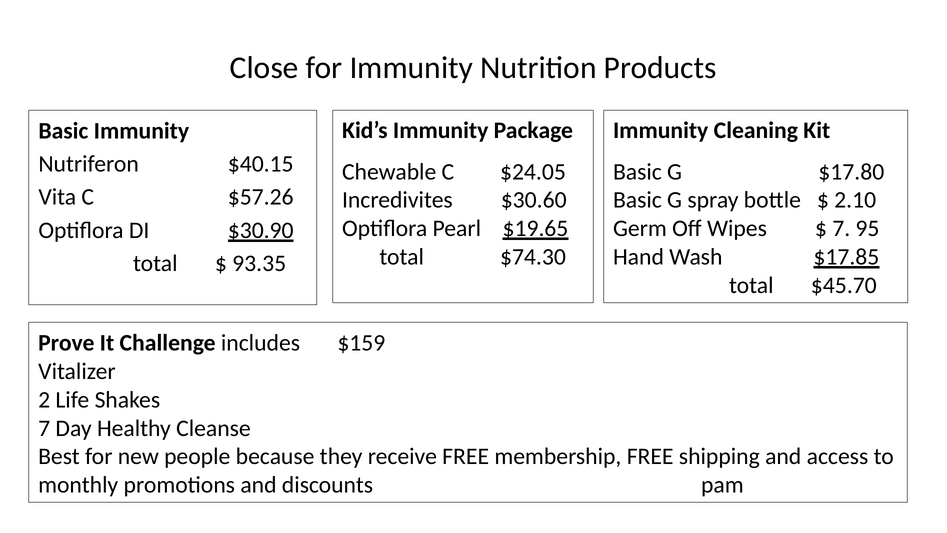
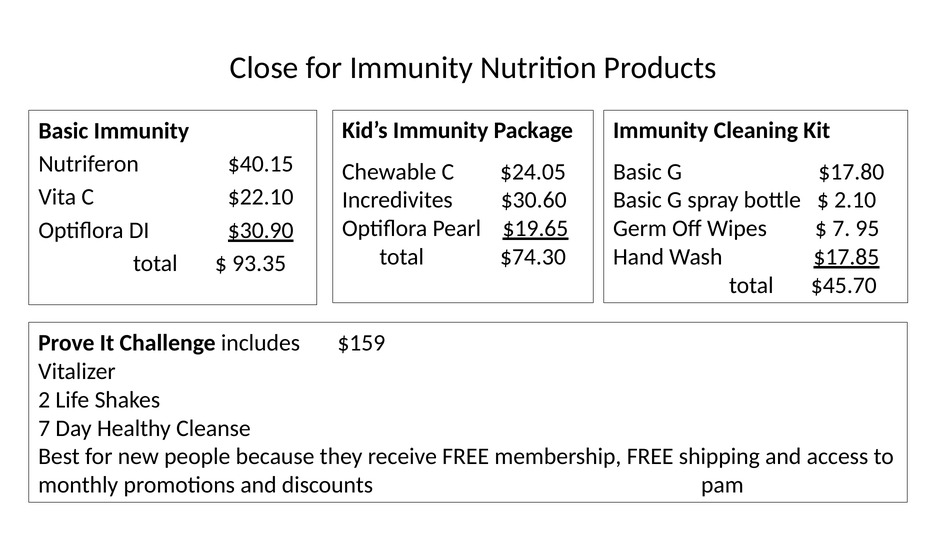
$57.26: $57.26 -> $22.10 (261, 197)
